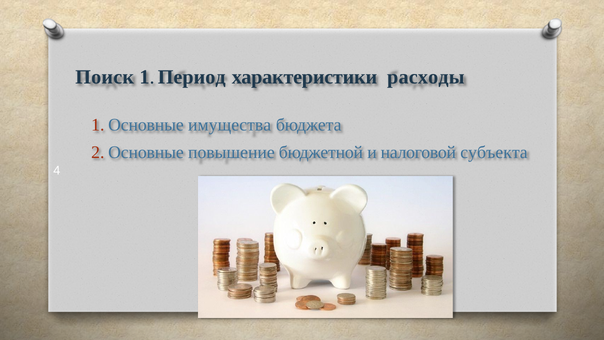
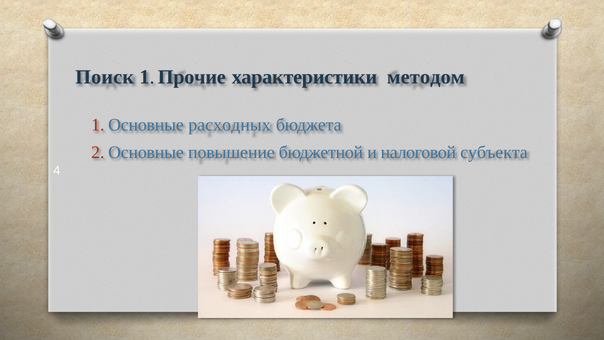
Период: Период -> Прочие (192, 77)
расходы: расходы -> методом (426, 77)
имущества: имущества -> расходных (230, 125)
